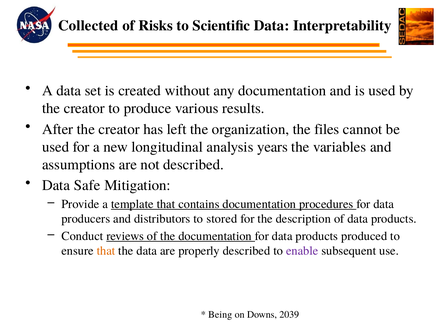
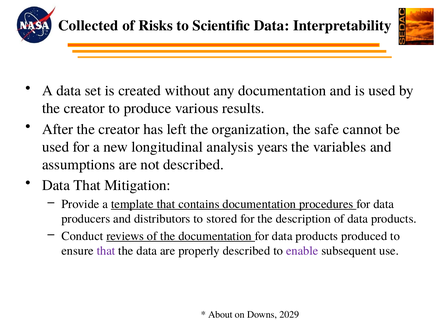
files: files -> safe (327, 129)
Data Safe: Safe -> That (87, 185)
that colour: orange -> purple (106, 251)
Being: Being -> About (220, 314)
2039: 2039 -> 2029 (289, 314)
